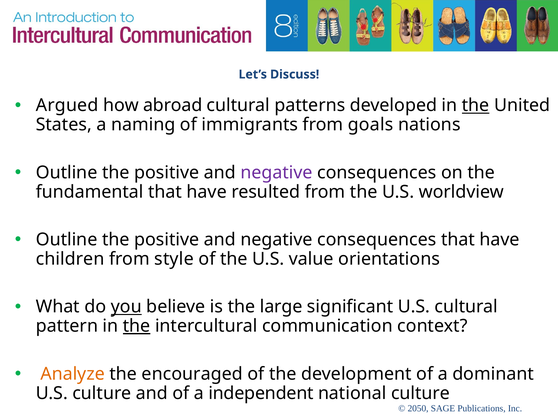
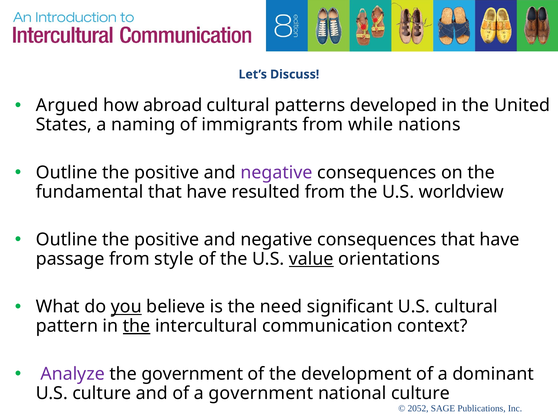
the underline: present -> none (476, 105)
goals: goals -> while (371, 125)
children: children -> passage (70, 259)
value underline: none -> present (311, 259)
large: large -> need (281, 306)
Analyze colour: orange -> purple (73, 373)
the encouraged: encouraged -> government (192, 373)
a independent: independent -> government (261, 393)
2050: 2050 -> 2052 (418, 408)
